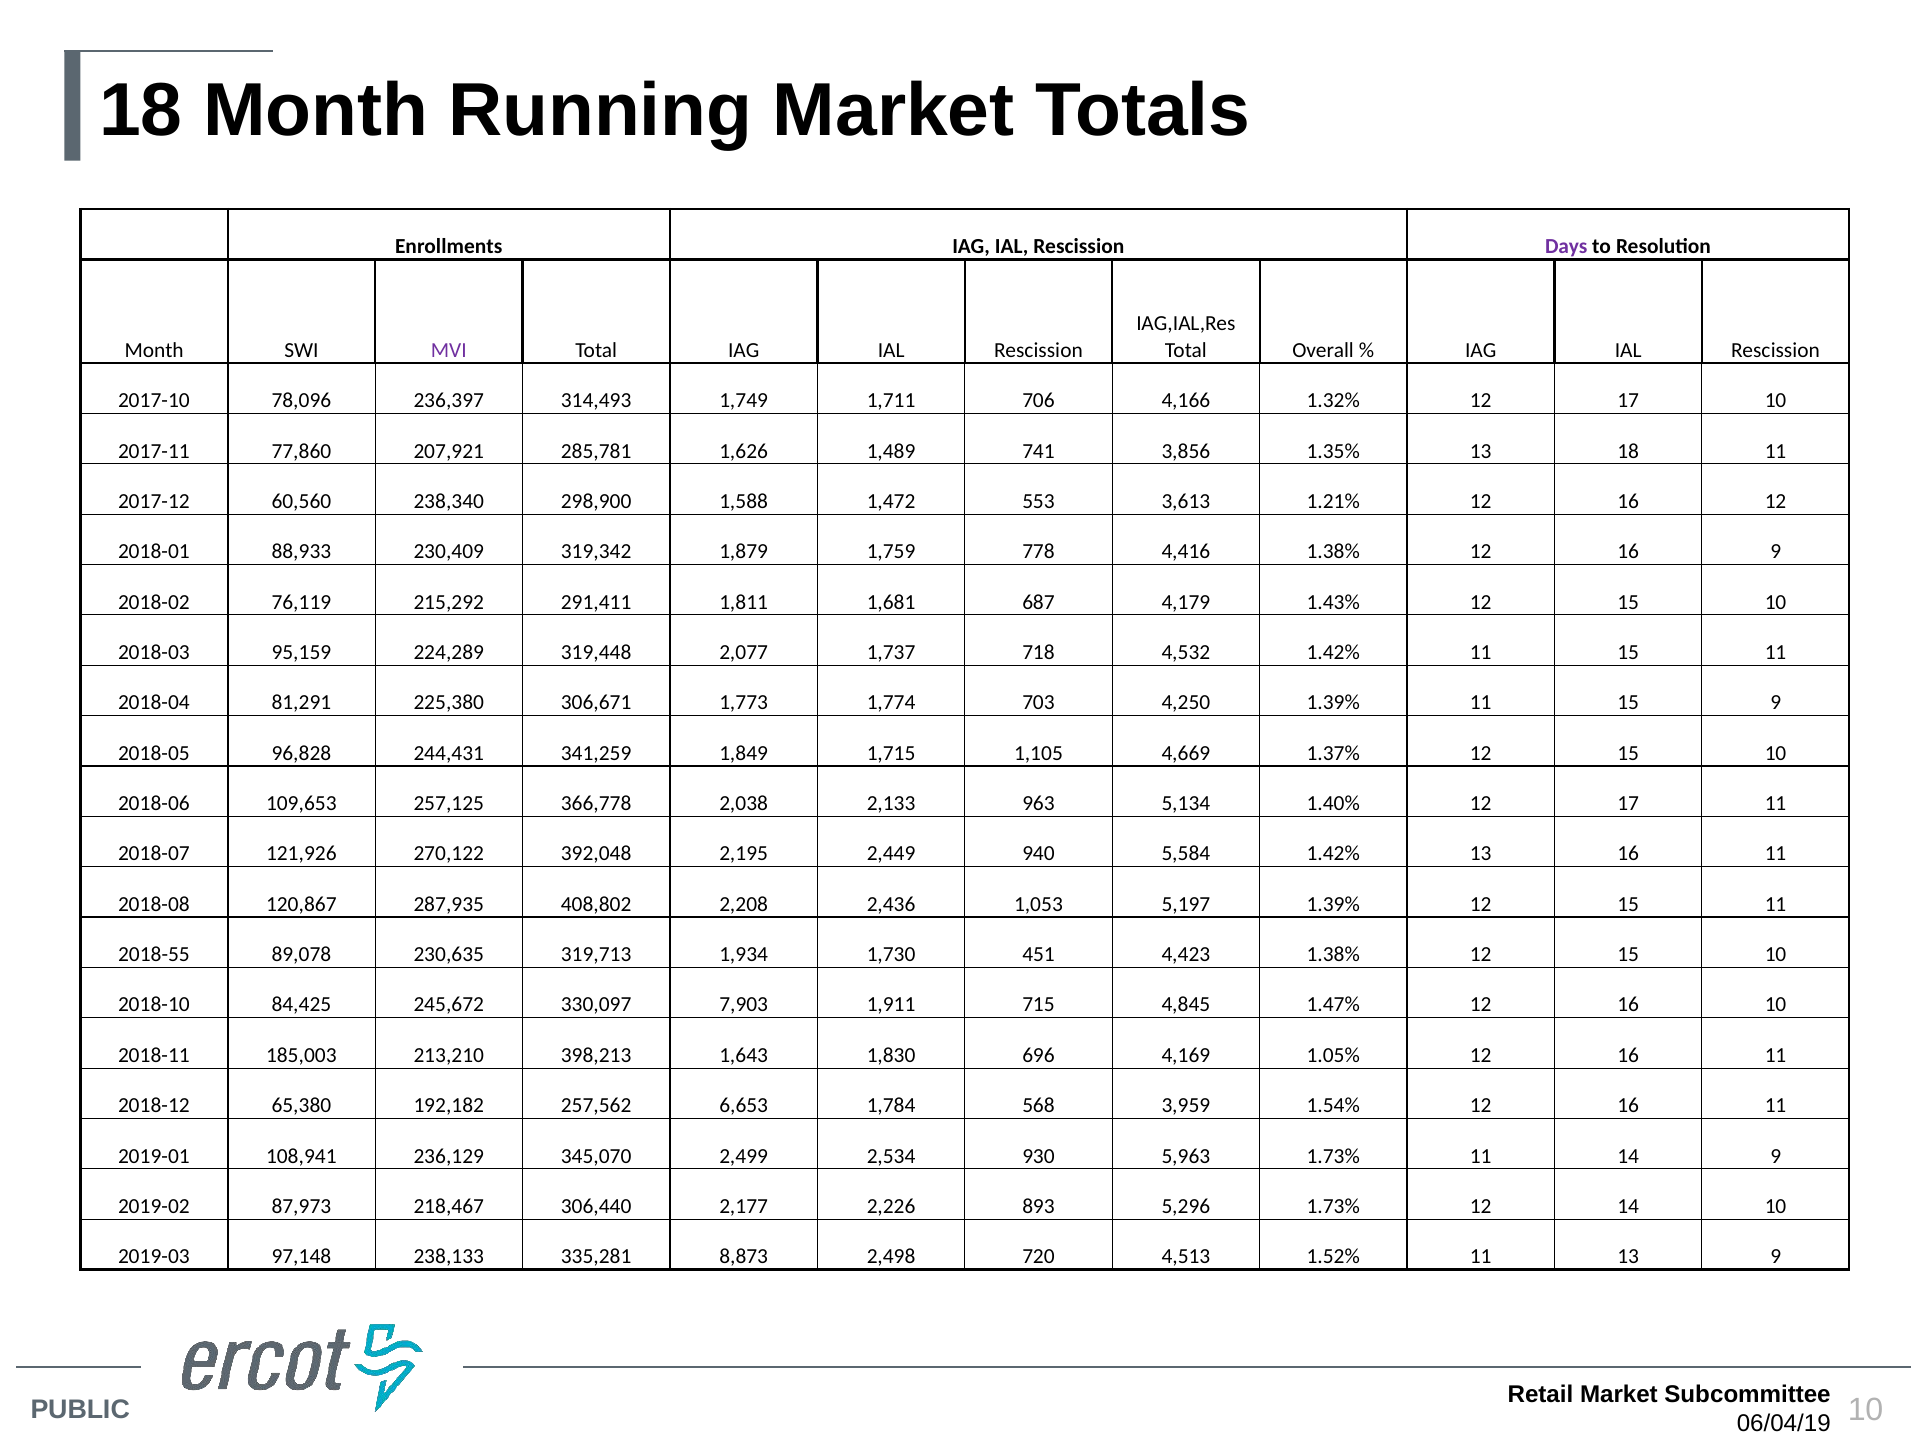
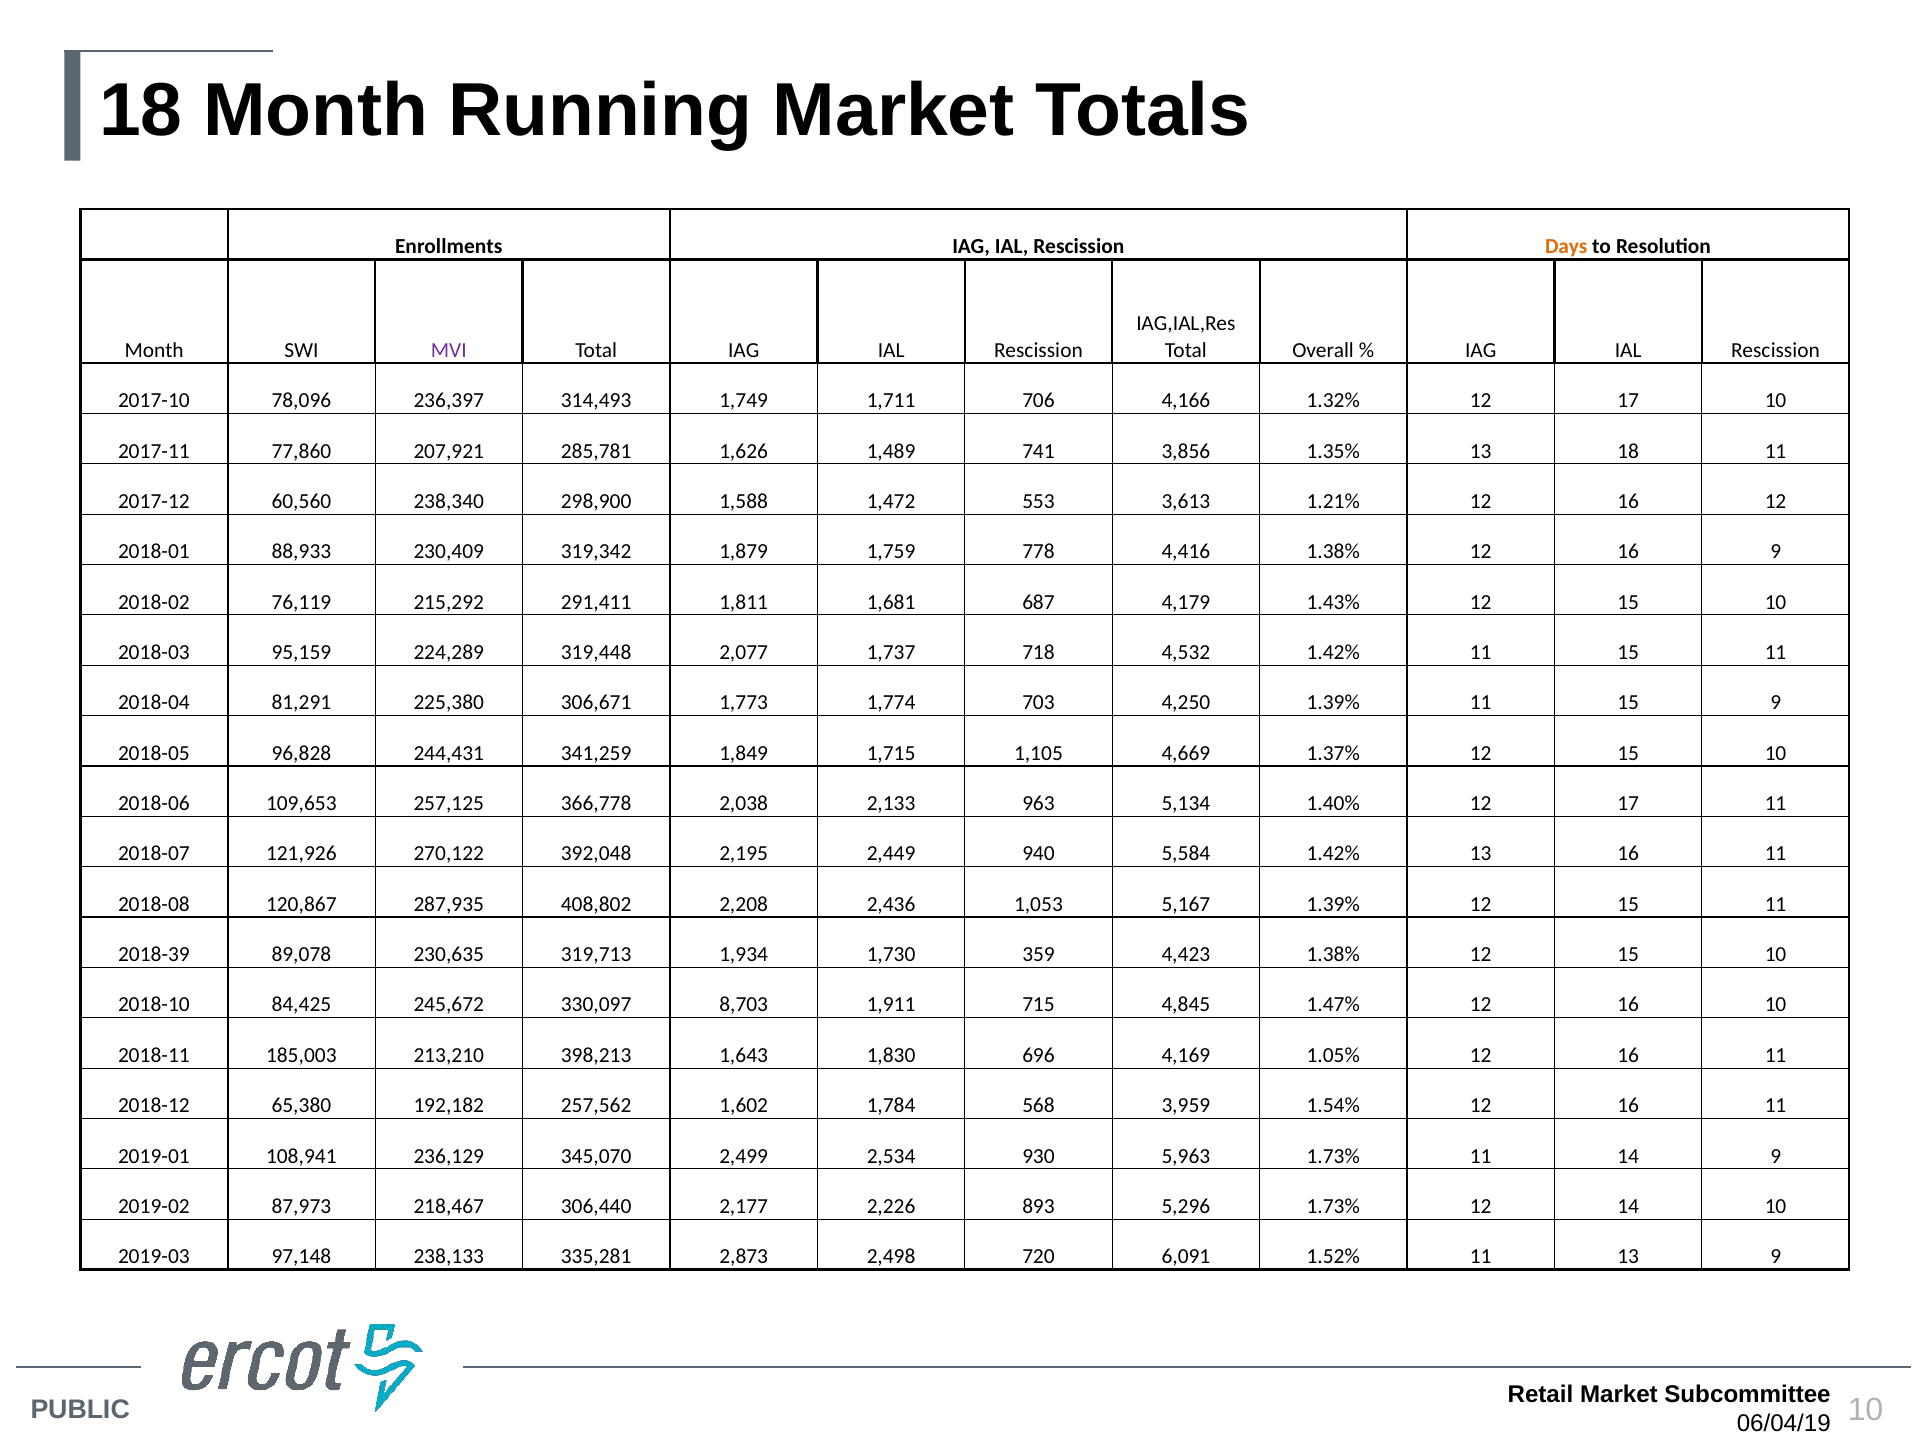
Days colour: purple -> orange (1566, 247)
5,197: 5,197 -> 5,167 (1186, 905)
2018-55: 2018-55 -> 2018-39 (154, 955)
451: 451 -> 359 (1039, 955)
7,903: 7,903 -> 8,703 (744, 1005)
6,653: 6,653 -> 1,602 (744, 1106)
8,873: 8,873 -> 2,873 (744, 1257)
4,513: 4,513 -> 6,091 (1186, 1257)
